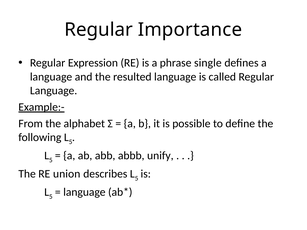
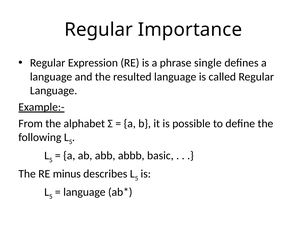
unify: unify -> basic (160, 156)
union: union -> minus (67, 174)
